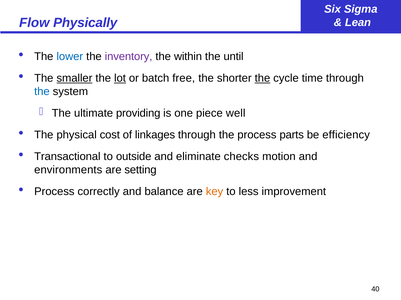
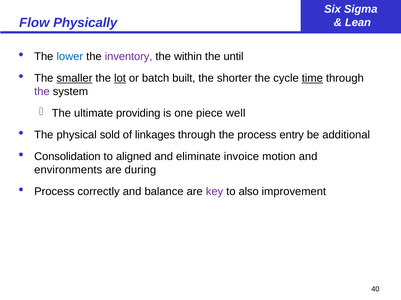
free: free -> built (184, 78)
the underline: present -> none (262, 78)
time underline: none -> present (312, 78)
the colour: blue -> purple (42, 92)
cost: cost -> sold (110, 135)
parts: parts -> entry (292, 135)
efficiency: efficiency -> additional (346, 135)
Transactional: Transactional -> Consolidation (67, 157)
outside: outside -> aligned (134, 157)
checks: checks -> invoice (241, 157)
setting: setting -> during (140, 170)
key colour: orange -> purple (215, 192)
less: less -> also (249, 192)
